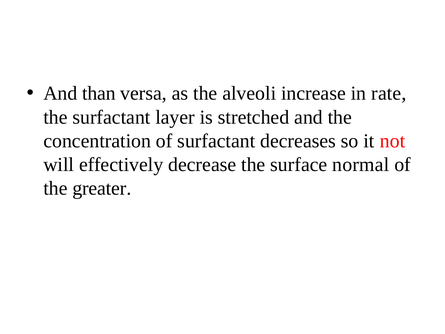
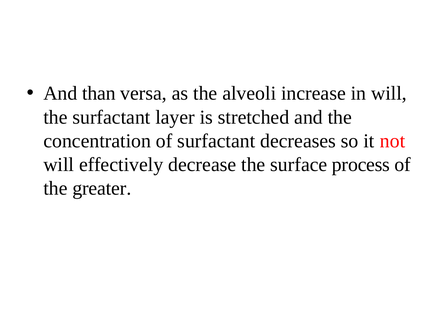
in rate: rate -> will (389, 93)
normal: normal -> process (361, 165)
